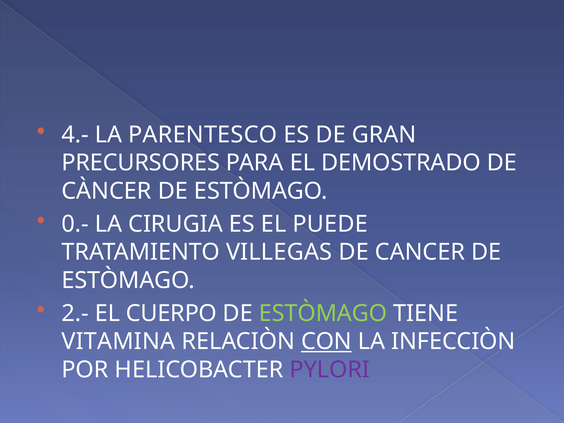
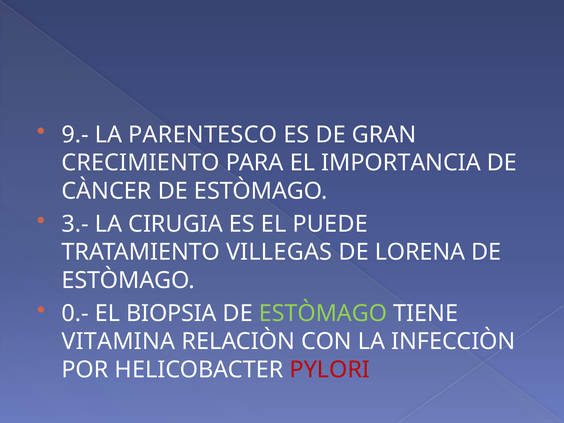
4.-: 4.- -> 9.- (75, 135)
PRECURSORES: PRECURSORES -> CRECIMIENTO (141, 163)
DEMOSTRADO: DEMOSTRADO -> IMPORTANCIA (401, 163)
0.-: 0.- -> 3.- (75, 224)
CANCER: CANCER -> LORENA (420, 252)
2.-: 2.- -> 0.- (75, 313)
CUERPO: CUERPO -> BIOPSIA (171, 313)
CON underline: present -> none (326, 341)
PYLORI colour: purple -> red (330, 370)
